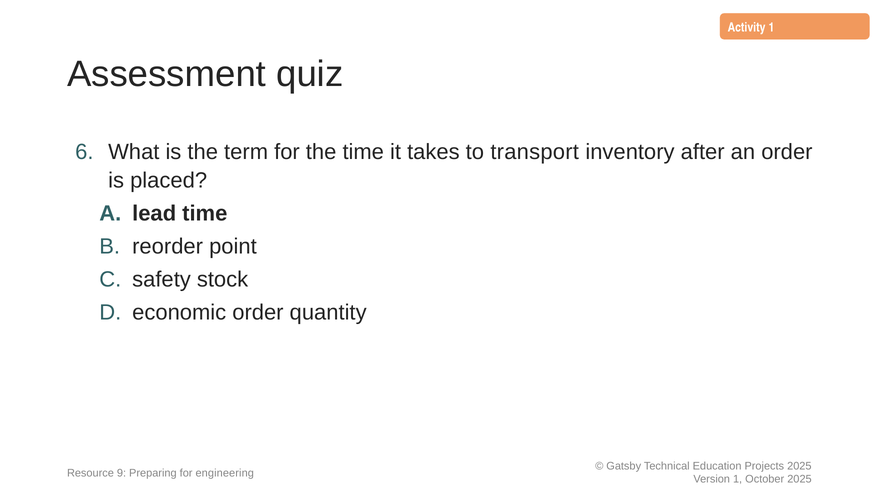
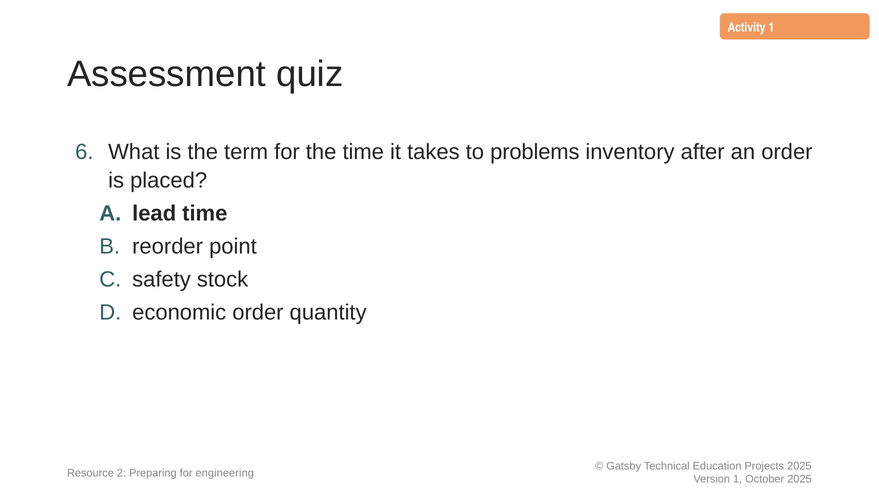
transport: transport -> problems (535, 152)
9: 9 -> 2 (121, 473)
